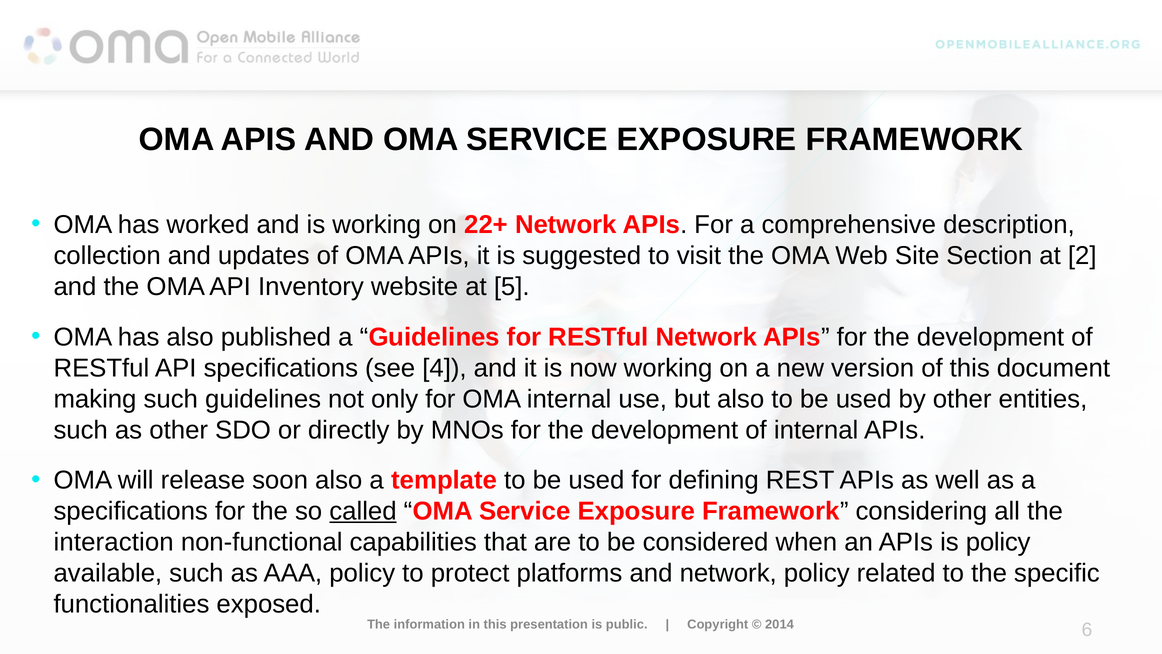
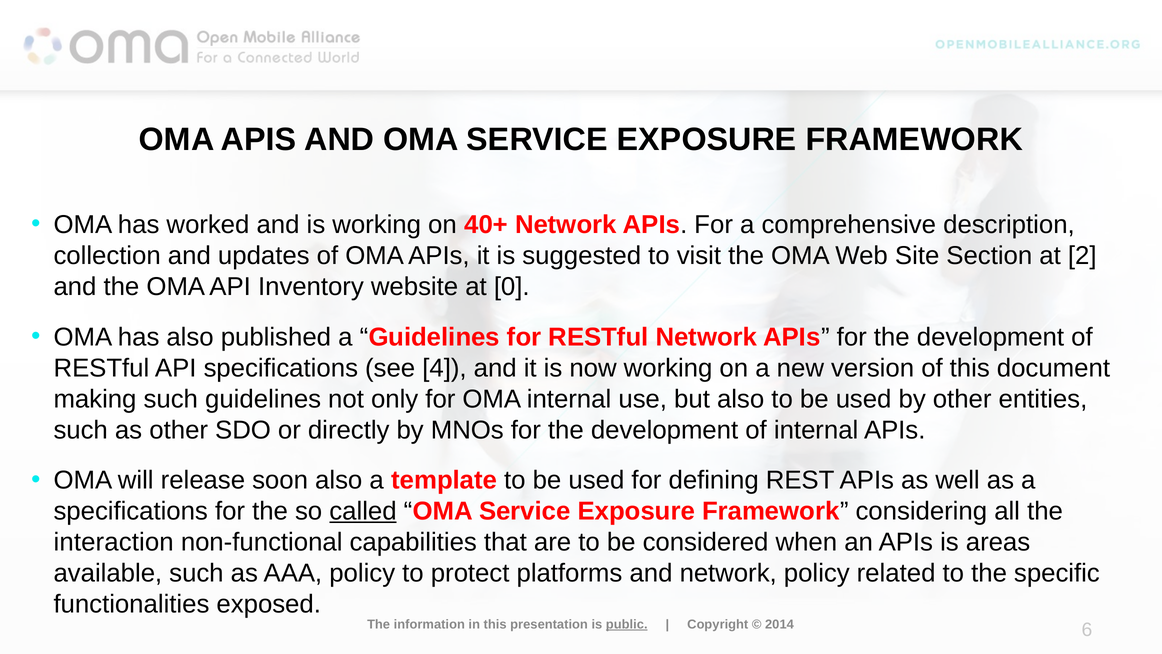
22+: 22+ -> 40+ (486, 225)
5: 5 -> 0 (512, 287)
is policy: policy -> areas (998, 542)
public underline: none -> present (627, 624)
